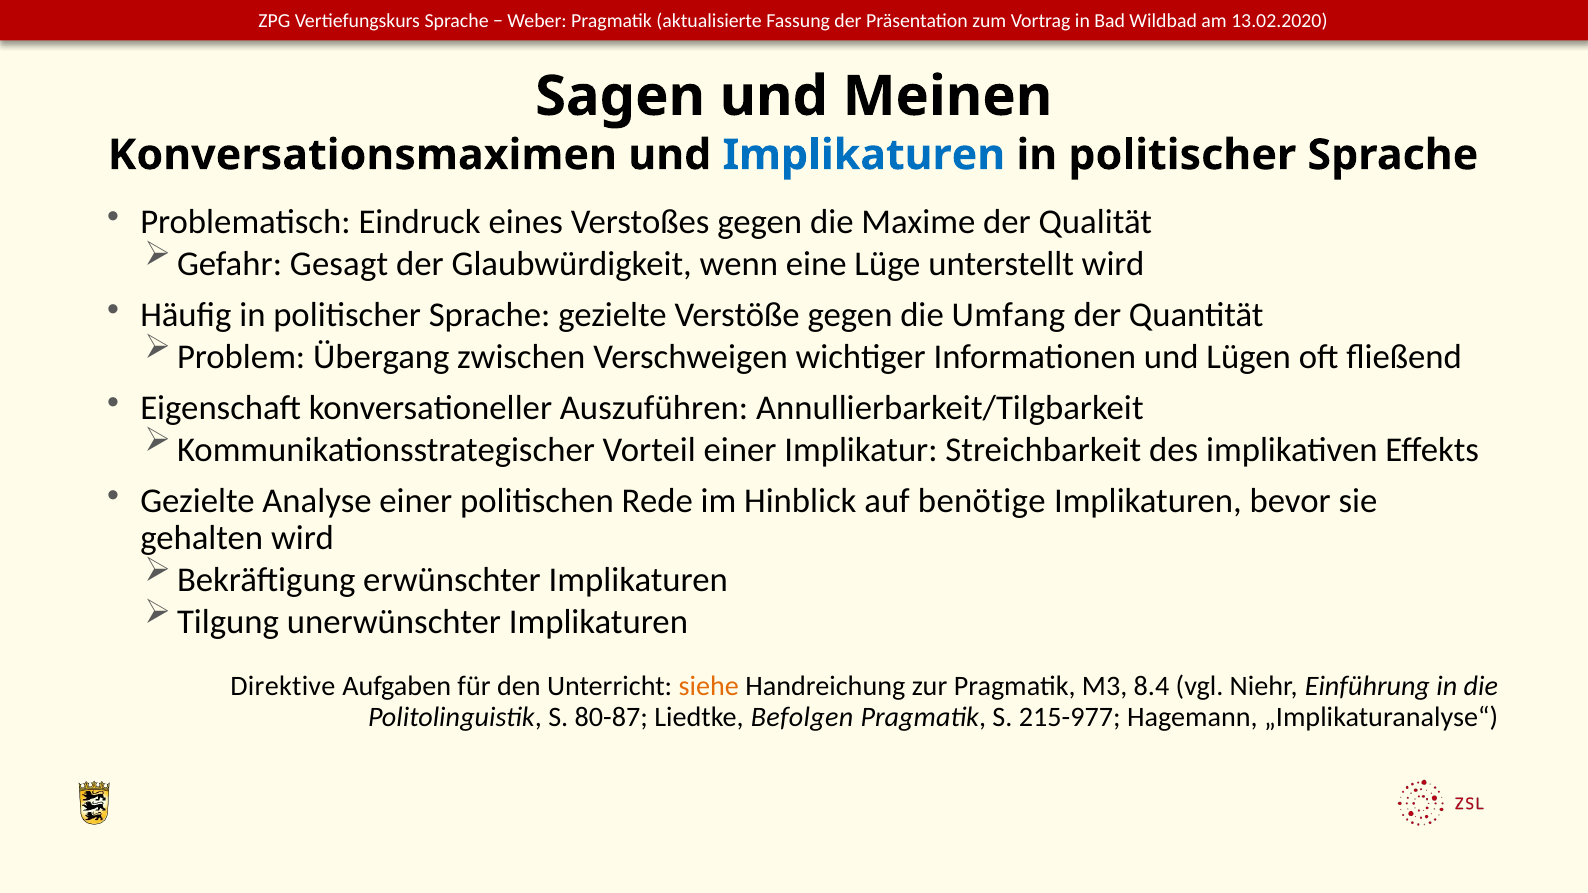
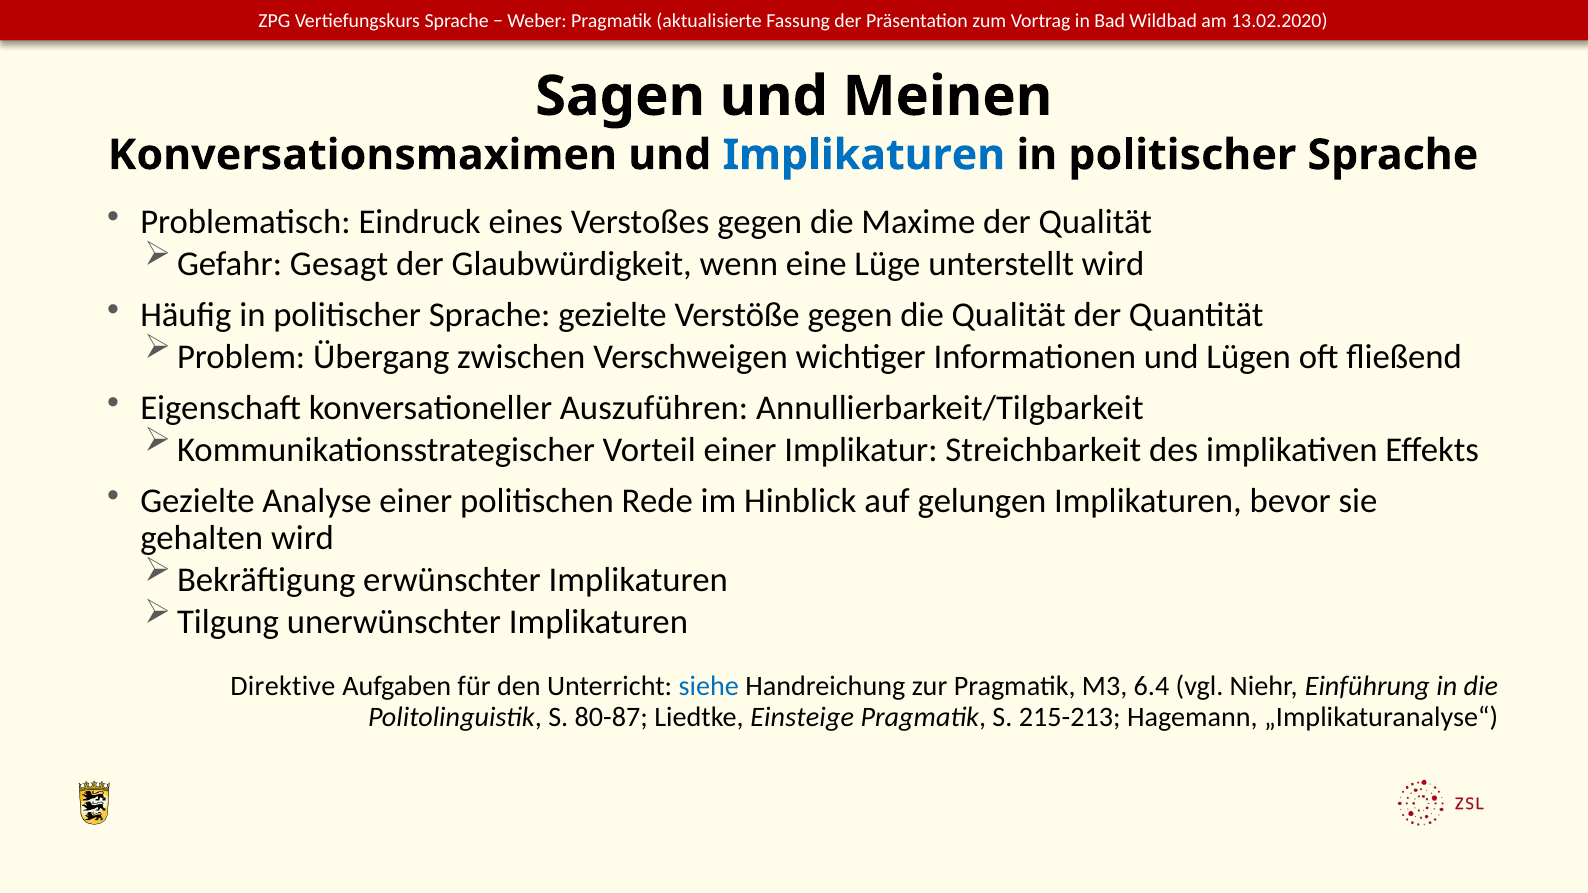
die Umfang: Umfang -> Qualität (1009, 315)
benötige: benötige -> gelungen (982, 501)
siehe colour: orange -> blue (709, 687)
8.4: 8.4 -> 6.4 (1152, 687)
Befolgen: Befolgen -> Einsteige (802, 717)
215-977: 215-977 -> 215-213 (1070, 717)
